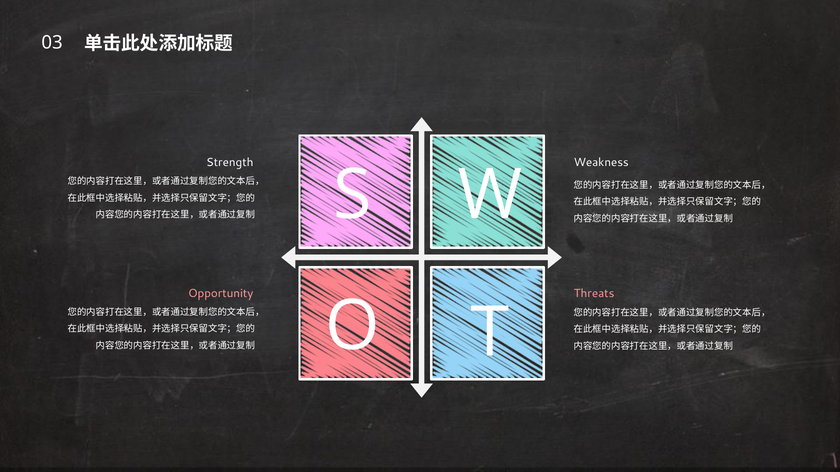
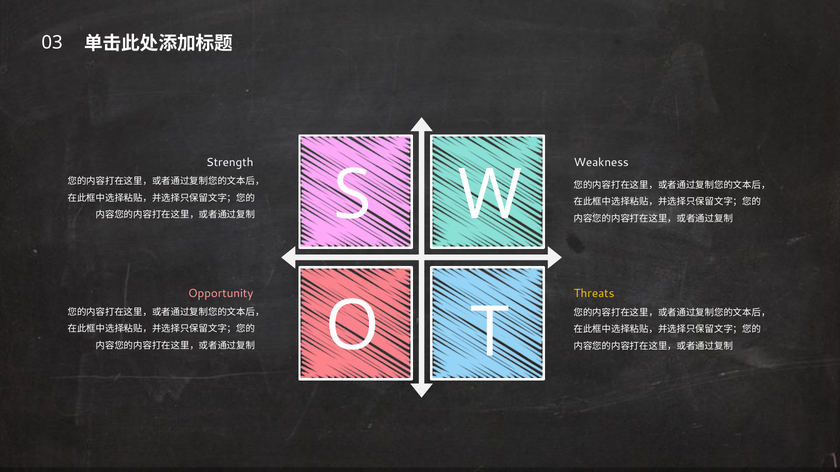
Threats colour: pink -> yellow (594, 294)
